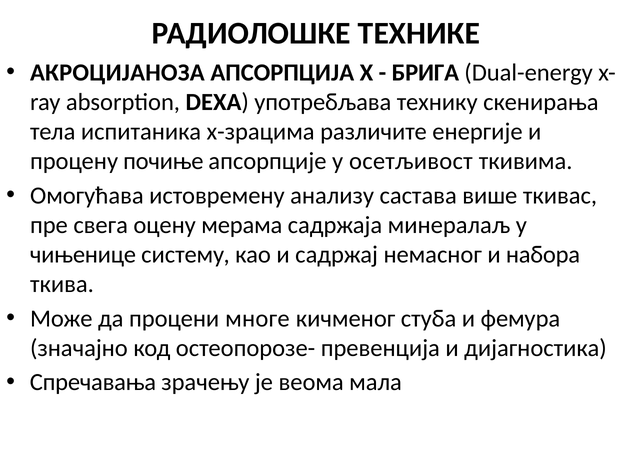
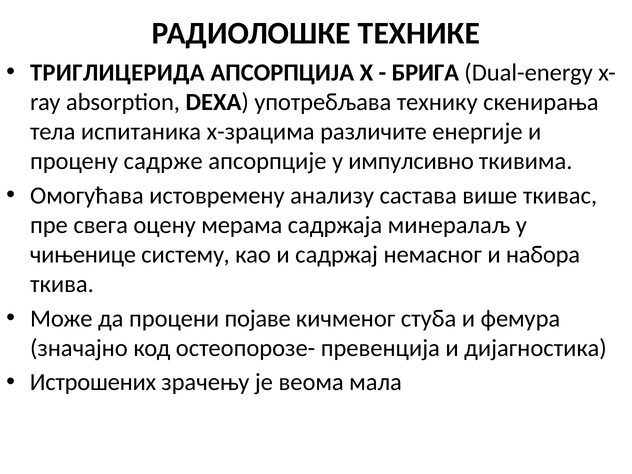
АКРОЦИЈАНОЗА: АКРОЦИЈАНОЗА -> ТРИГЛИЦЕРИДА (117, 73)
почиње: почиње -> садрже (163, 161)
осетљивост: осетљивост -> импулсивно (411, 161)
многе: многе -> појаве (258, 318)
Спречавања: Спречавања -> Истрошених (93, 382)
